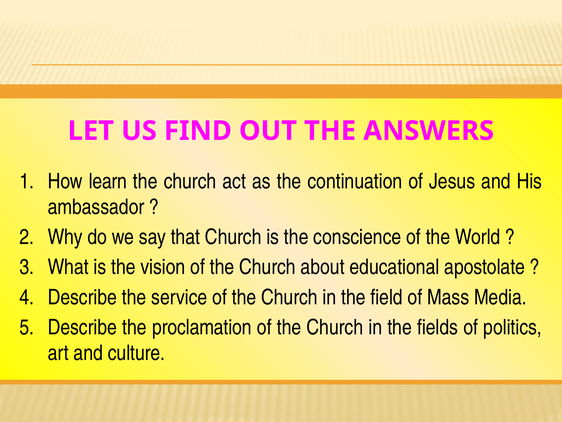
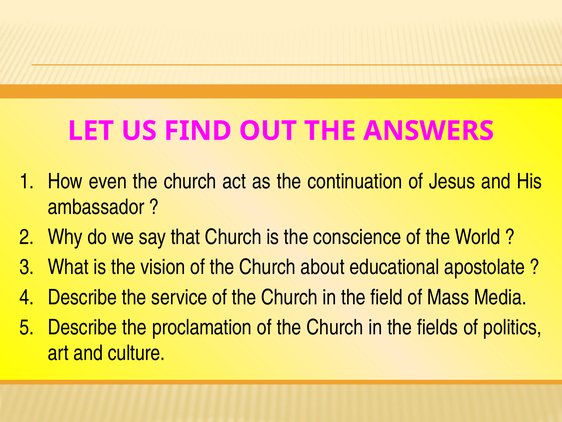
learn: learn -> even (108, 181)
